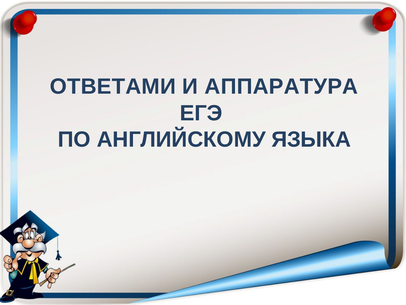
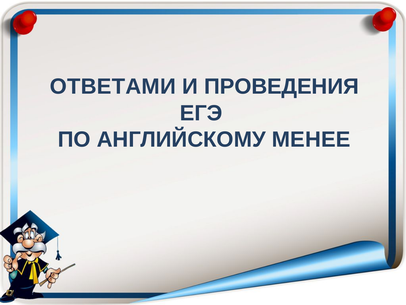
АППАРАТУРА: АППАРАТУРА -> ПРОВЕДЕНИЯ (282, 87)
ЯЗЫКА: ЯЗЫКА -> МЕНЕЕ (311, 139)
